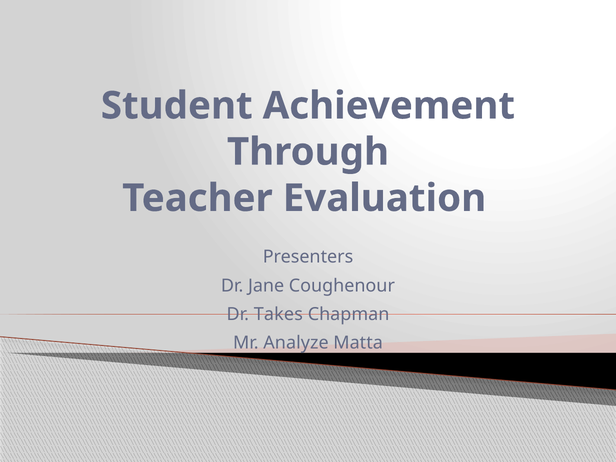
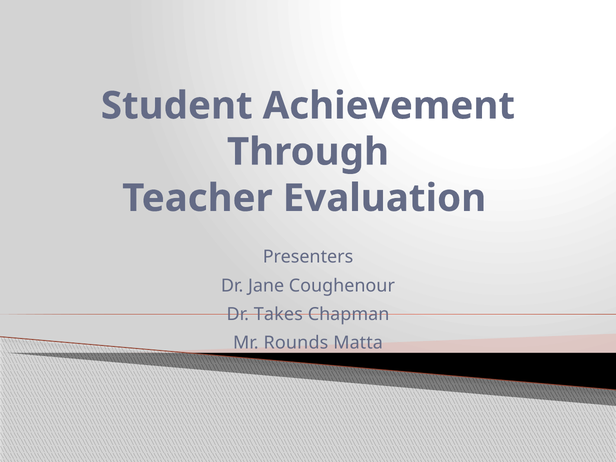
Analyze: Analyze -> Rounds (296, 343)
